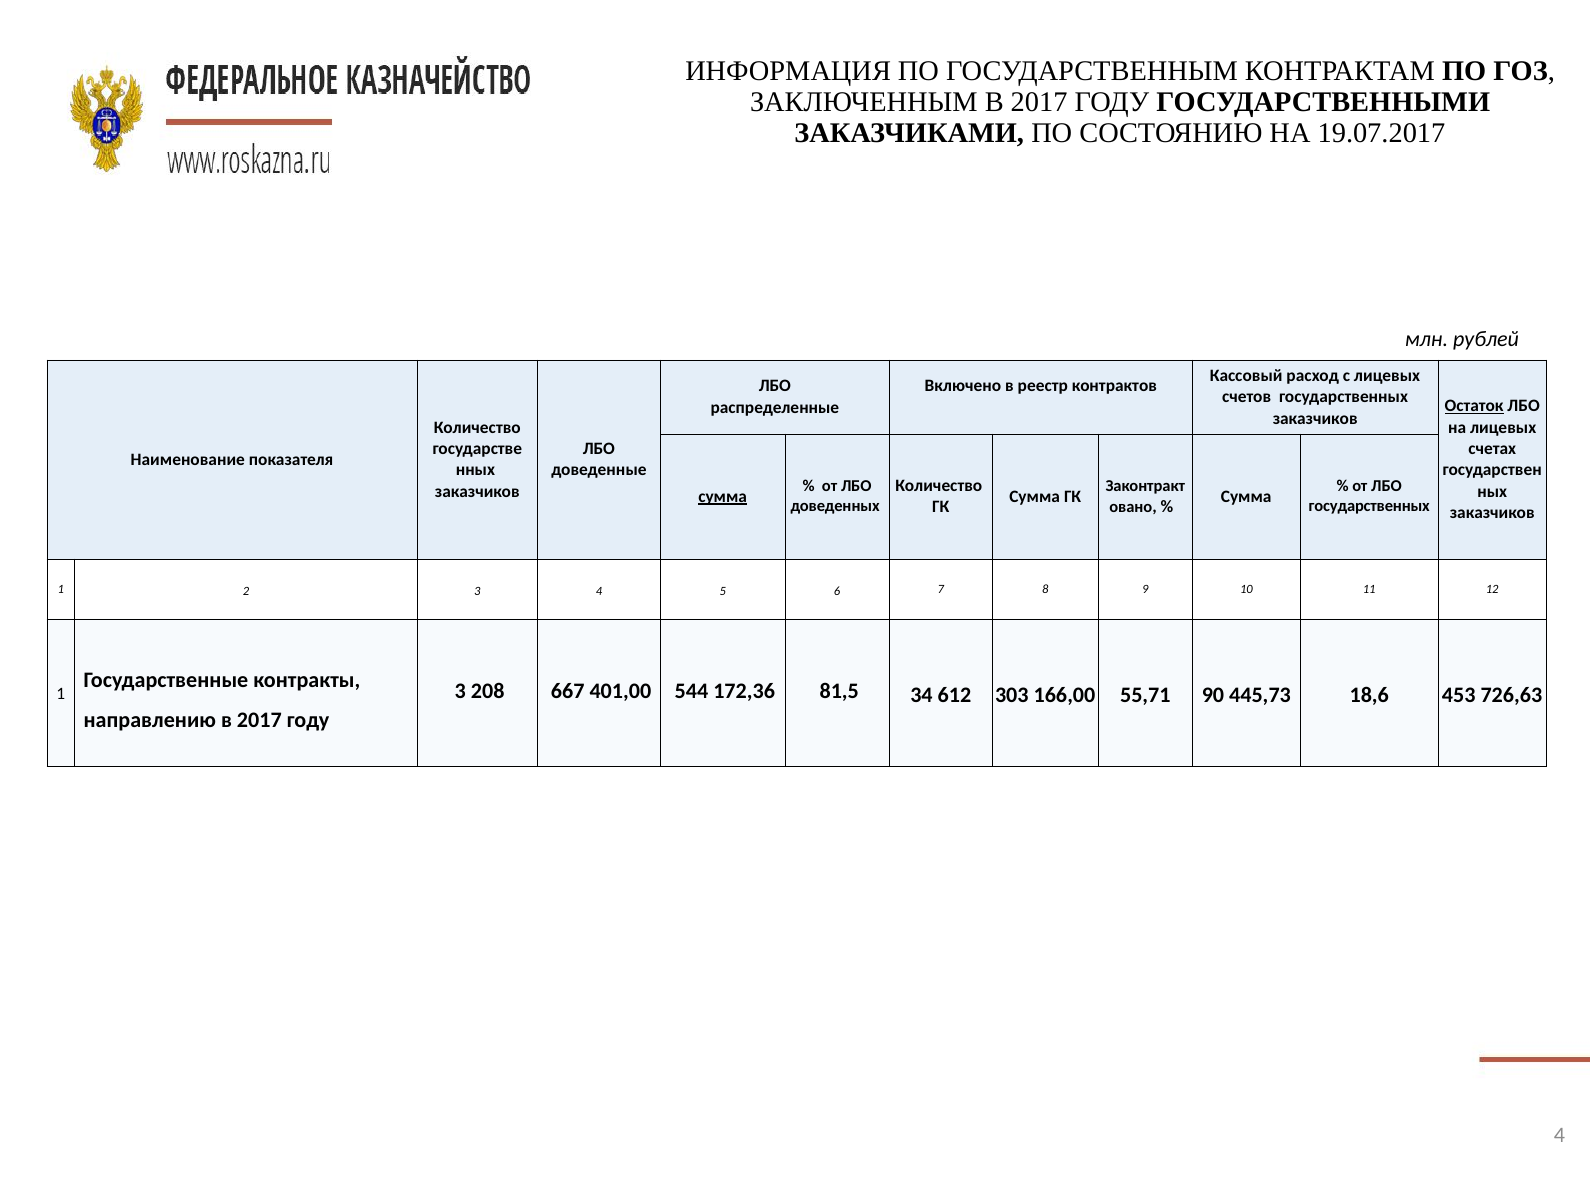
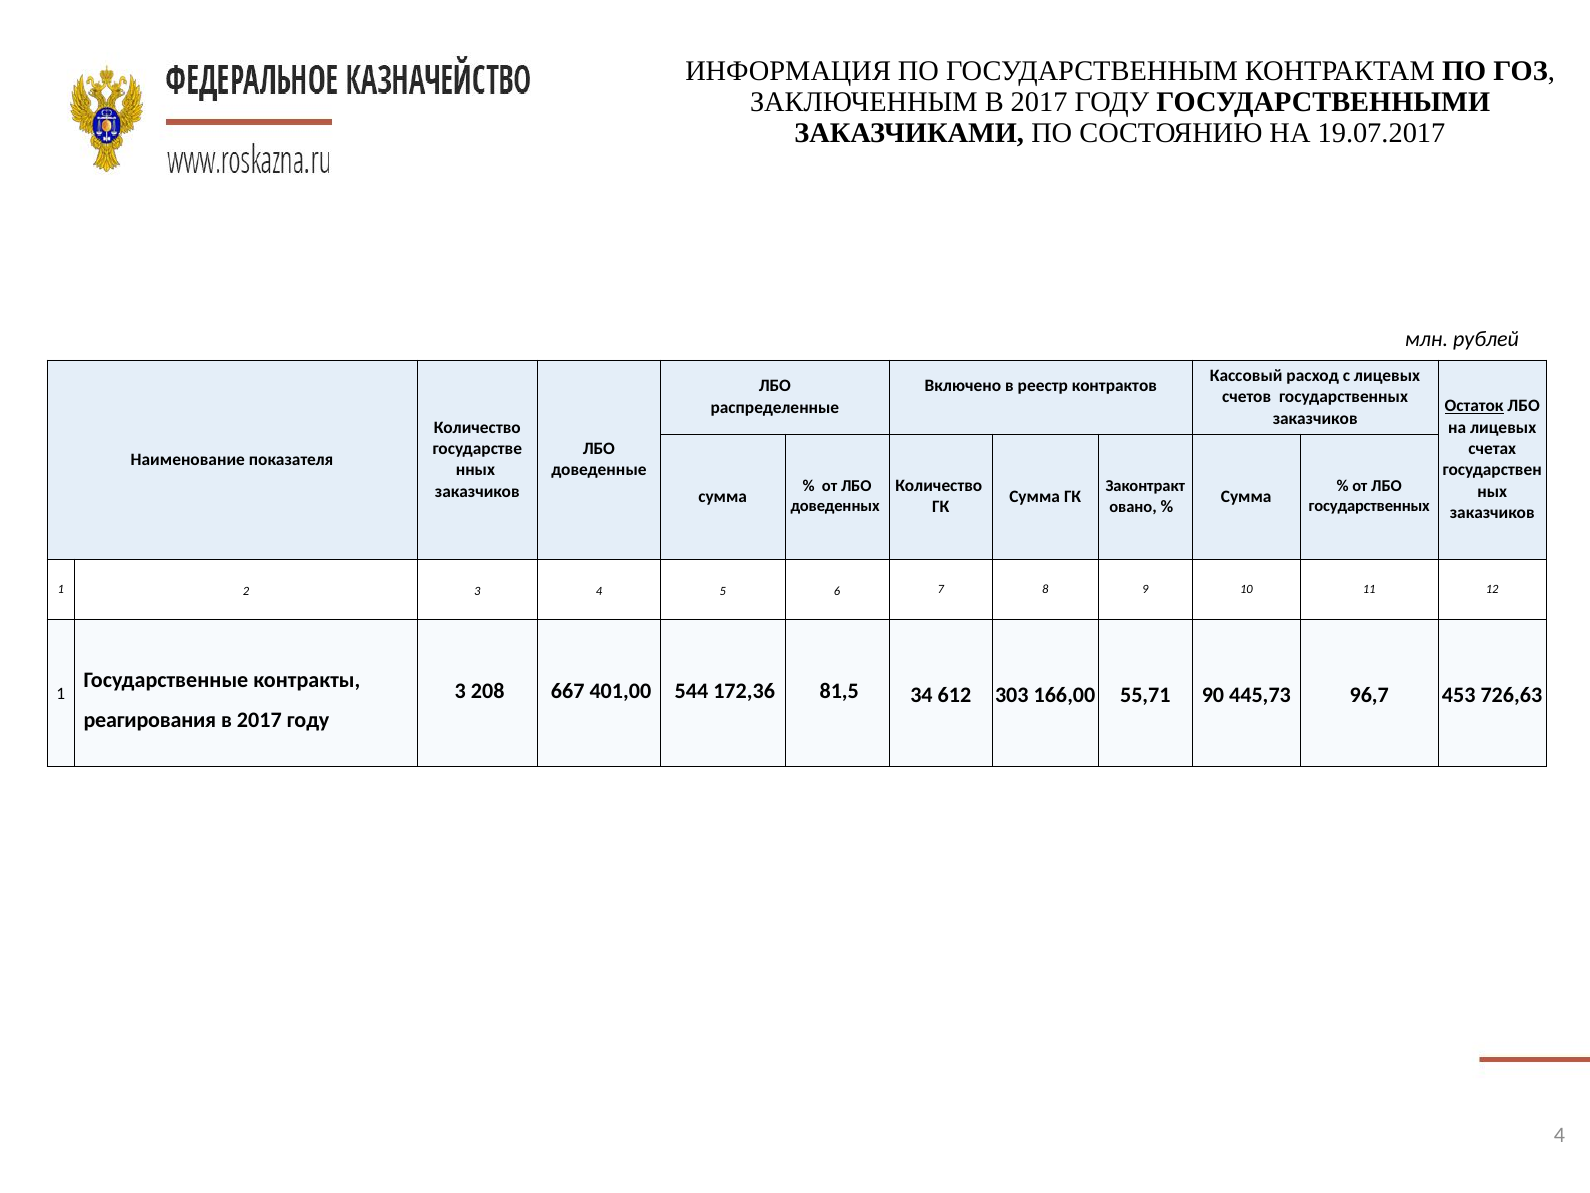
сумма underline: present -> none (723, 496)
18,6: 18,6 -> 96,7 (1369, 695)
направлению: направлению -> реагирования (150, 720)
